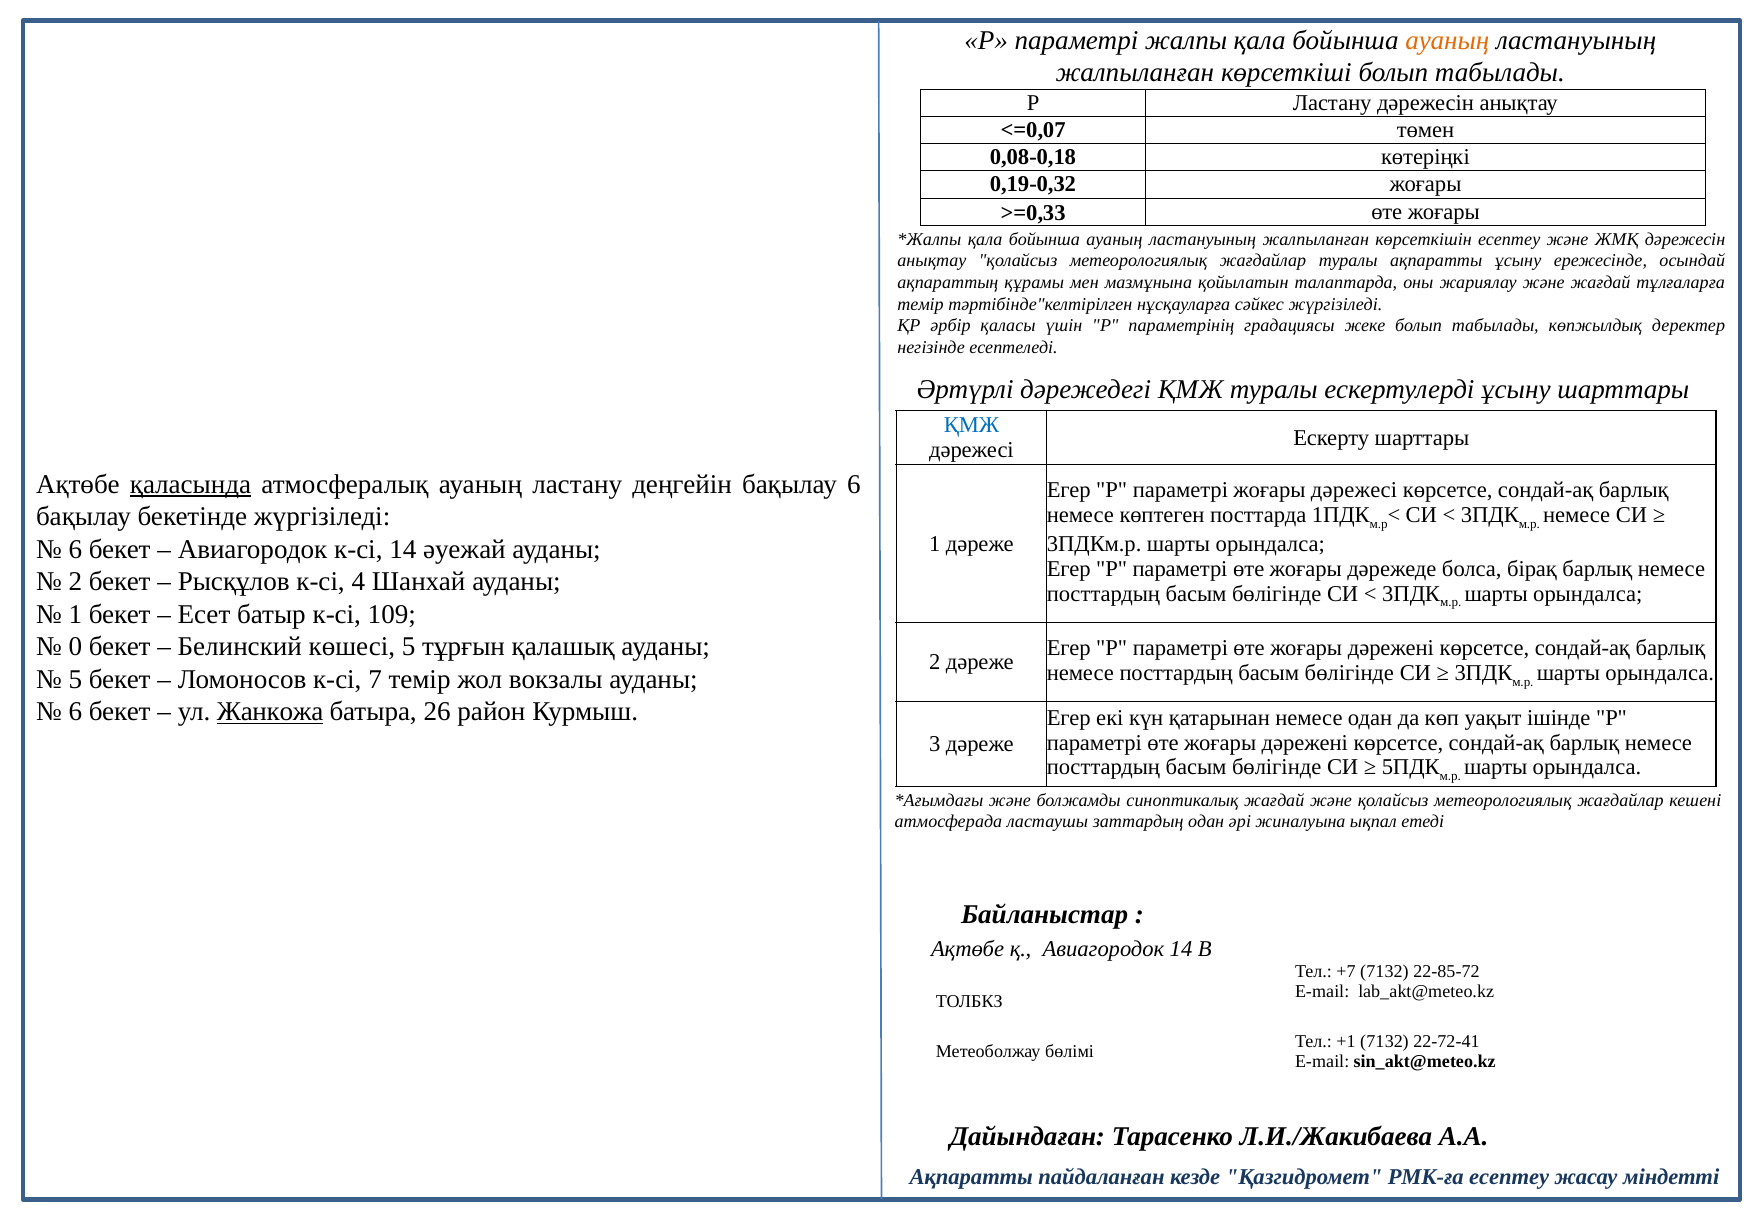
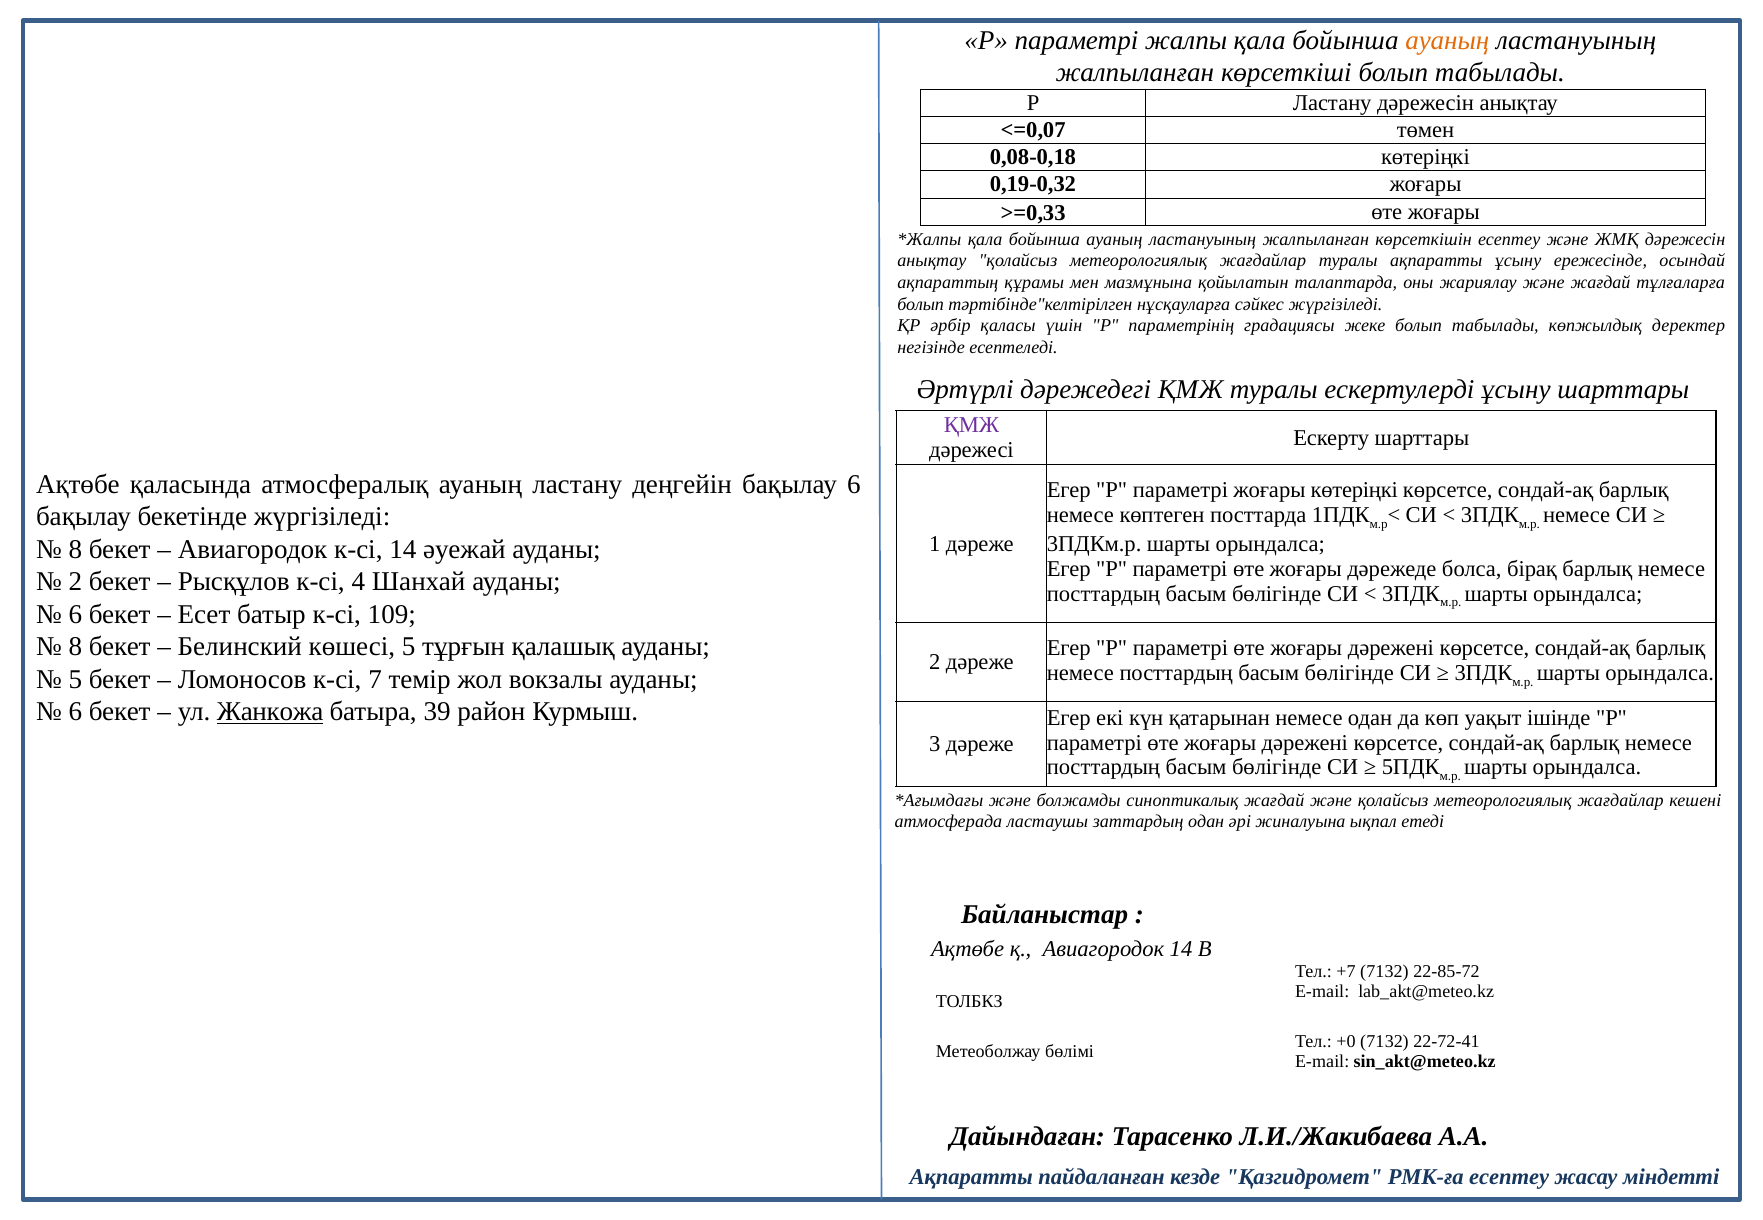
темір: темір -> болып (921, 304)
ҚМЖ colour: blue -> purple (972, 425)
қаласында underline: present -> none (191, 484)
жоғары дәрежесі: дәрежесі -> көтеріңкі (1354, 491)
6: 6 -> 8 (75, 550)
1: 1 -> 6 (75, 615)
0: 0 -> 8 (75, 647)
26: 26 -> 39 (437, 712)
+1: +1 -> +0 (1346, 1042)
